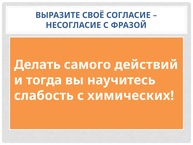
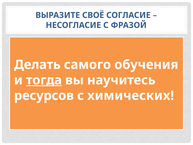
действий: действий -> обучения (146, 65)
тогда underline: none -> present (44, 80)
слабость: слабость -> ресурсов (44, 95)
